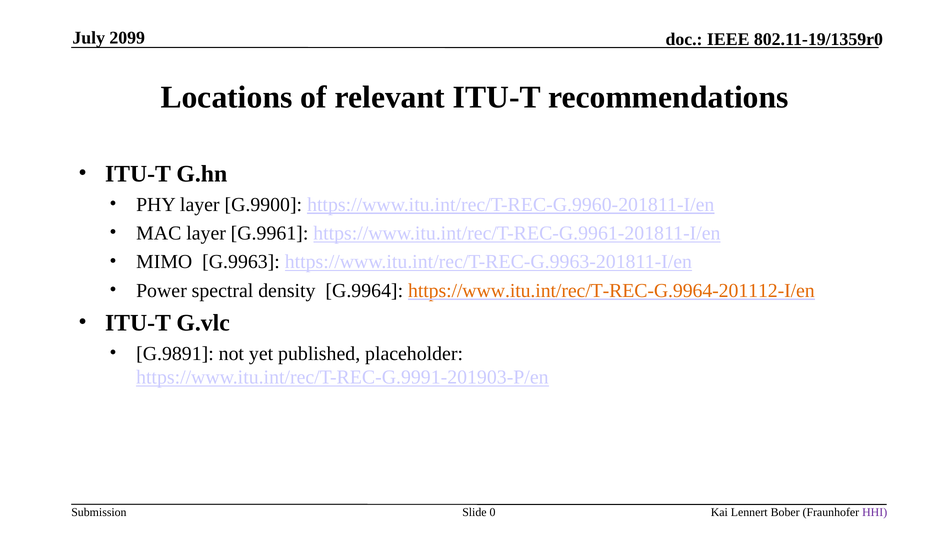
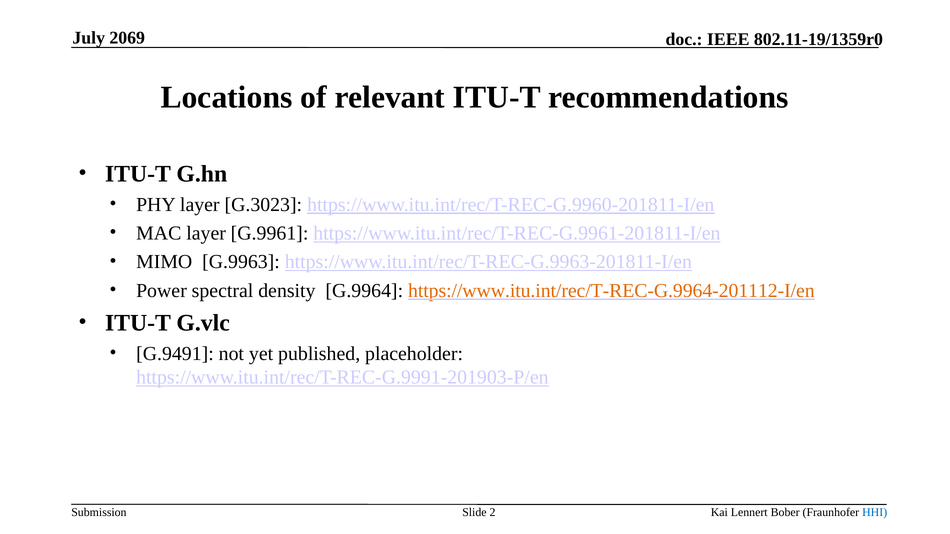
2099: 2099 -> 2069 (127, 38)
G.9900: G.9900 -> G.3023 (263, 205)
G.9891: G.9891 -> G.9491 (175, 354)
0: 0 -> 2 (493, 513)
HHI colour: purple -> blue (875, 513)
